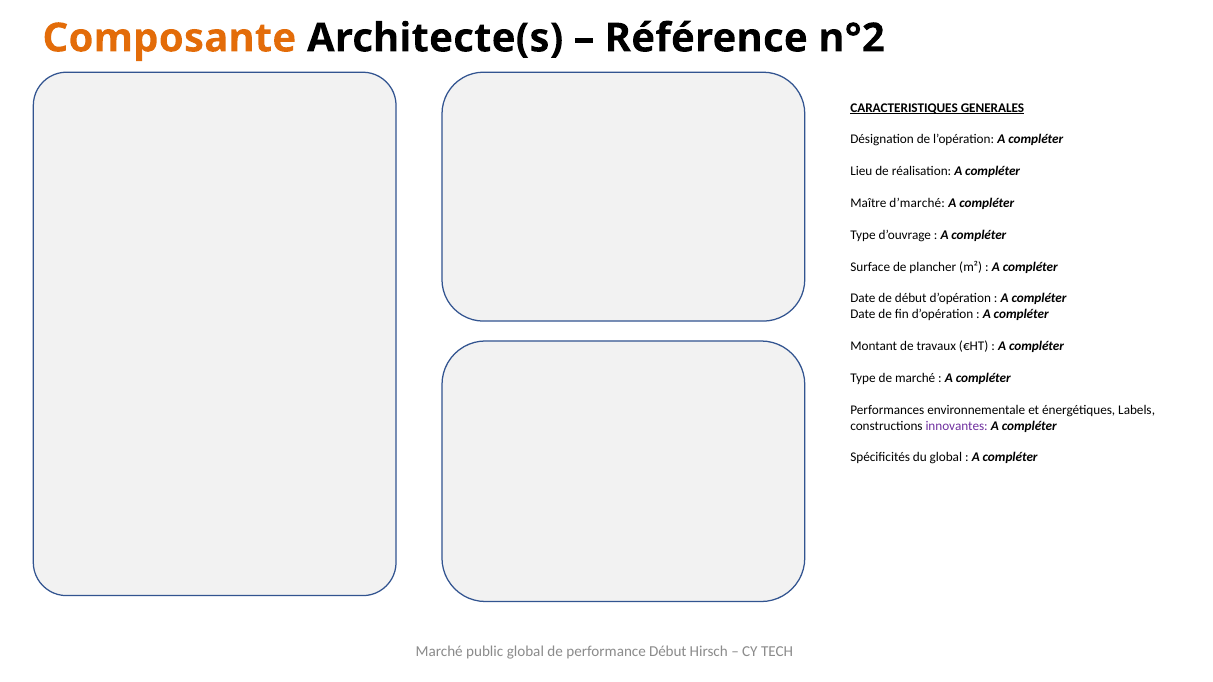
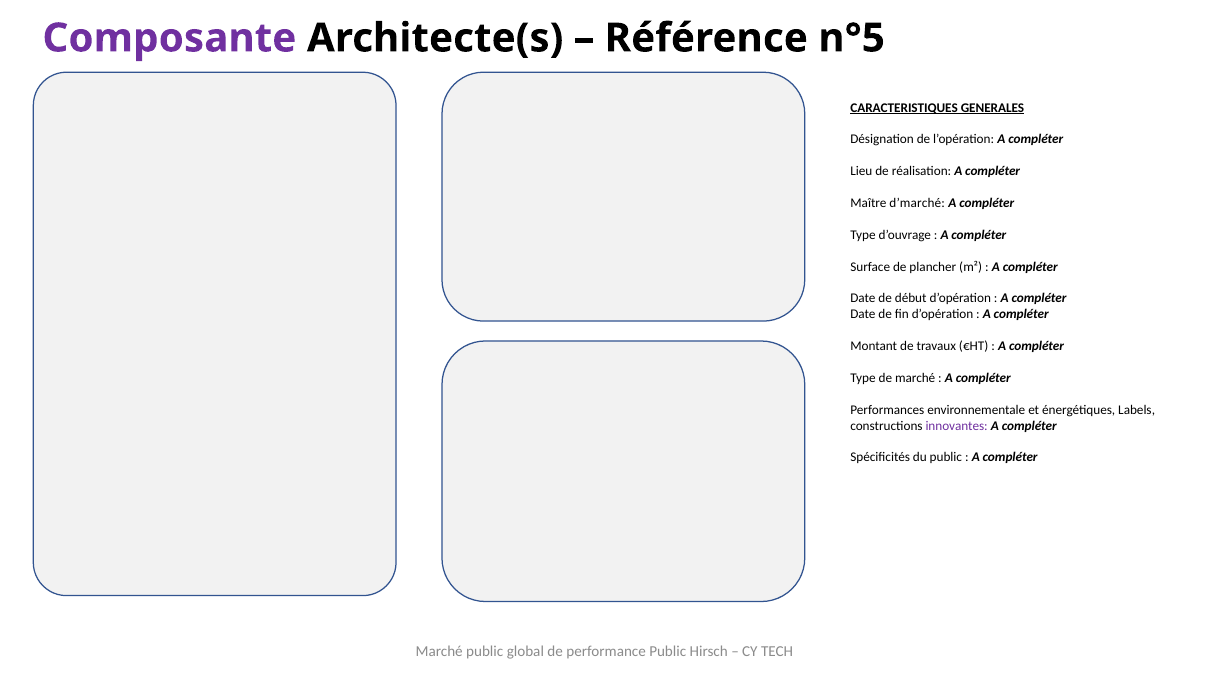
Composante colour: orange -> purple (169, 38)
n°2: n°2 -> n°5 (852, 38)
du global: global -> public (946, 458)
performance Début: Début -> Public (668, 652)
